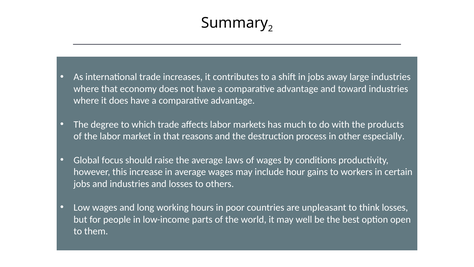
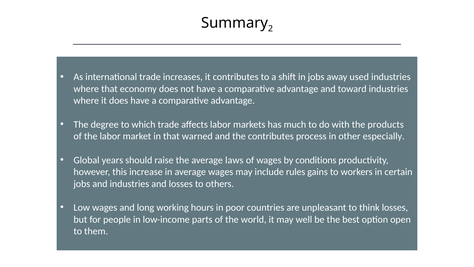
large: large -> used (359, 77)
reasons: reasons -> warned (197, 136)
the destruction: destruction -> contributes (271, 136)
focus: focus -> years (112, 160)
hour: hour -> rules (296, 172)
